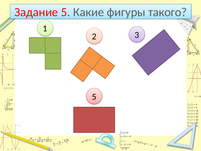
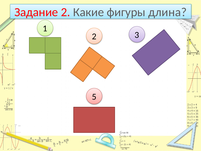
Задание 5: 5 -> 2 (66, 12)
такого: такого -> длина (168, 12)
